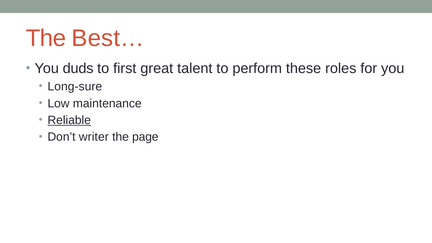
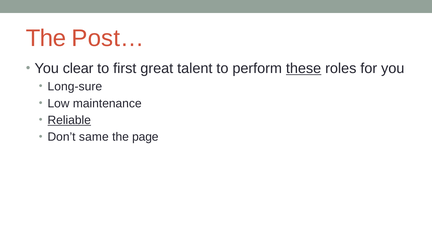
Best…: Best… -> Post… (108, 38)
duds: duds -> clear (78, 69)
these underline: none -> present (304, 69)
writer: writer -> same (94, 137)
